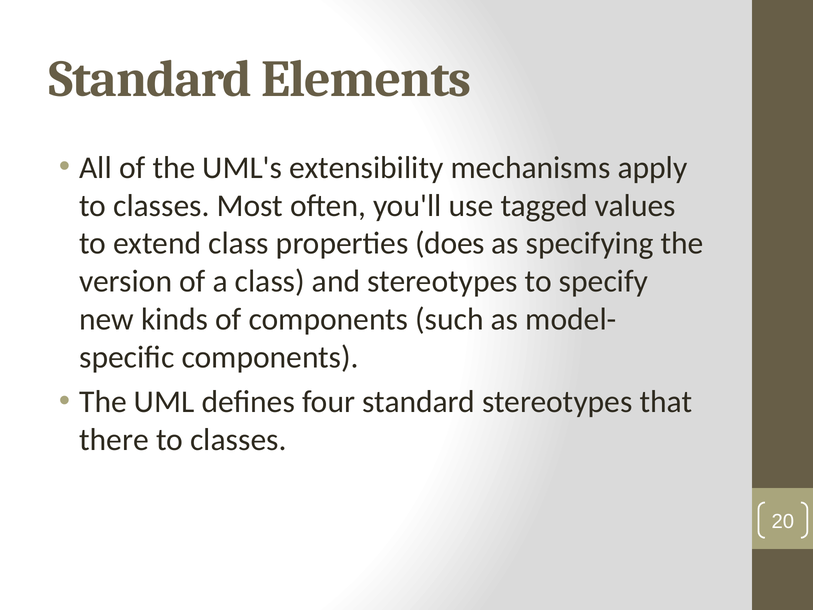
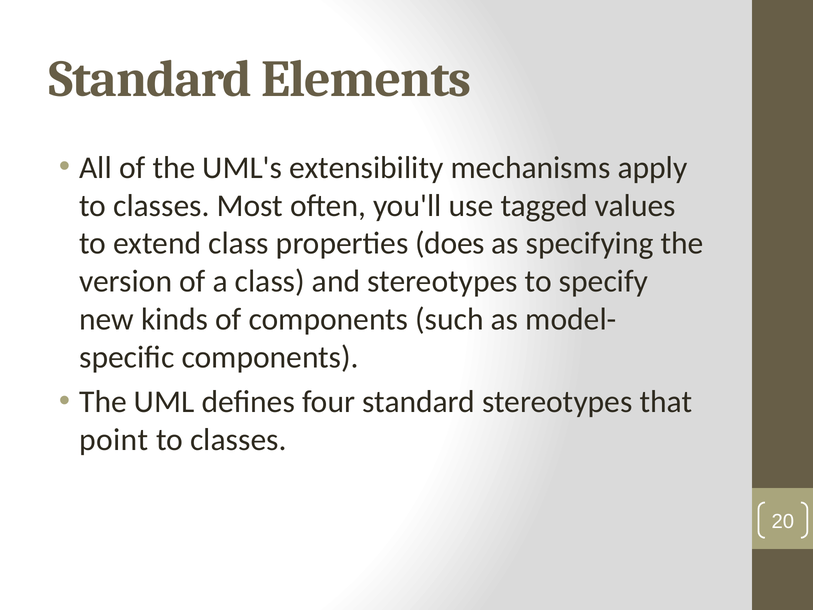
there: there -> point (114, 440)
